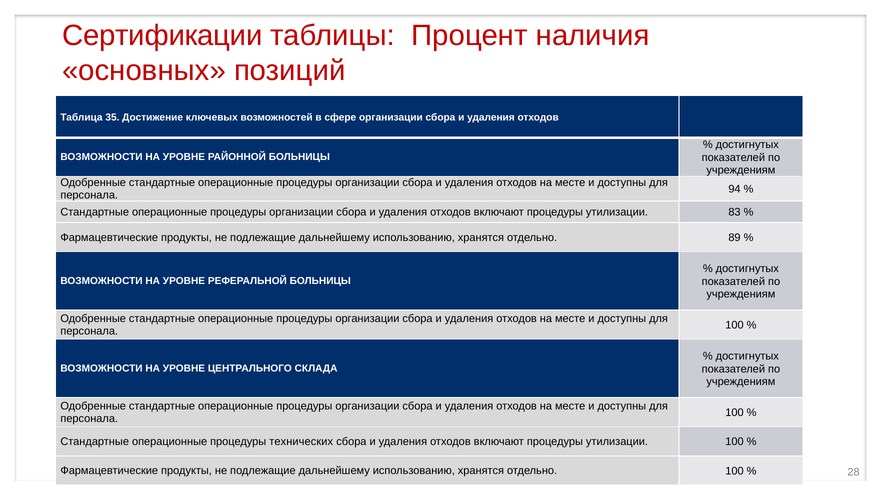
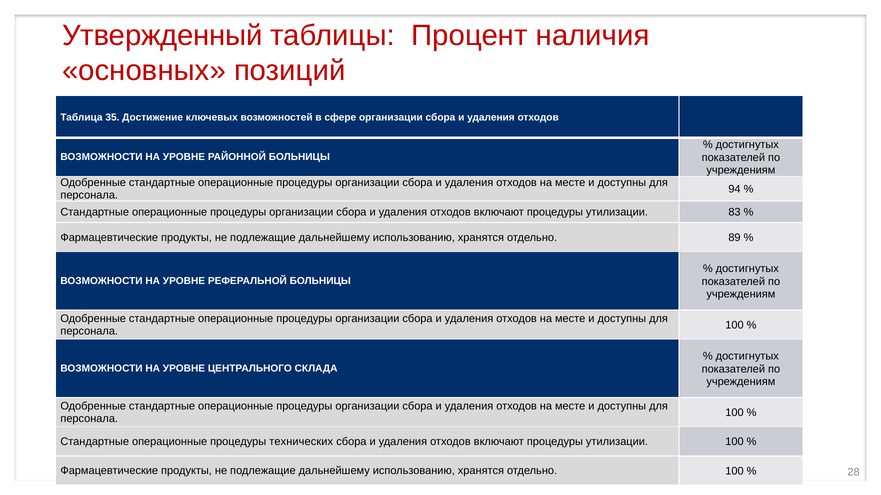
Сертификации: Сертификации -> Утвержденный (162, 35)
